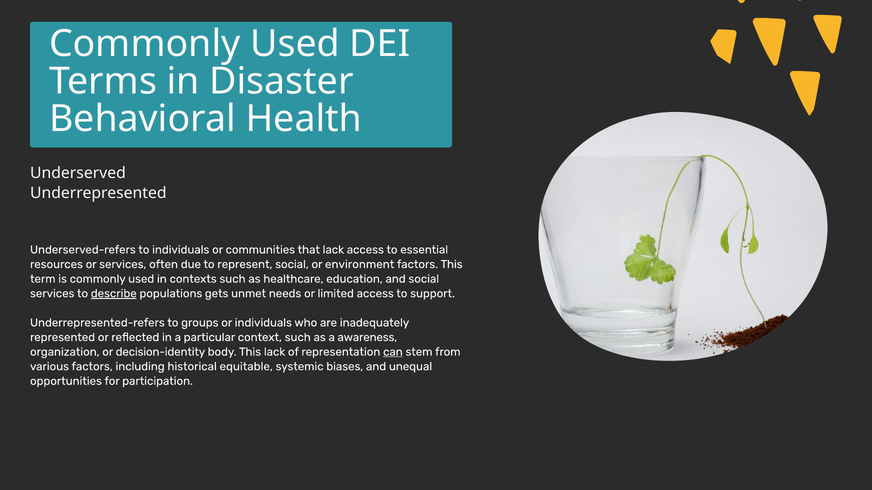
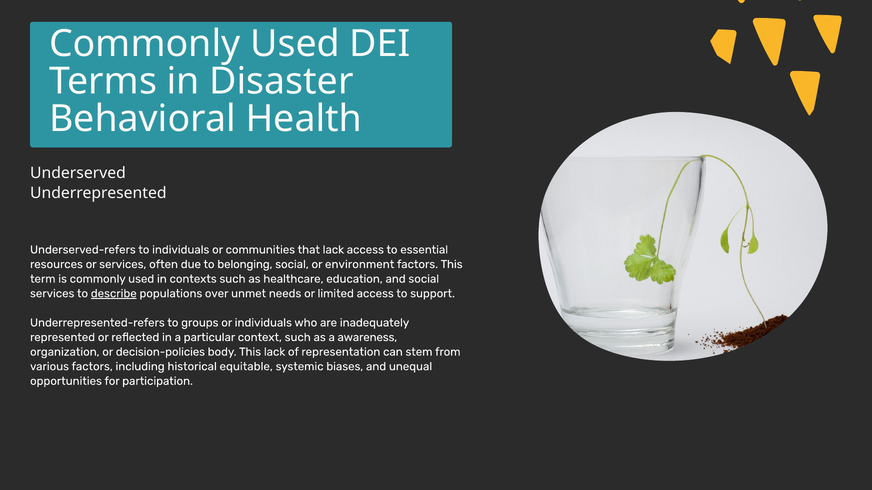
represent: represent -> belonging (245, 265)
gets: gets -> over (217, 294)
decision-identity: decision-identity -> decision-policies (160, 352)
can underline: present -> none (393, 352)
